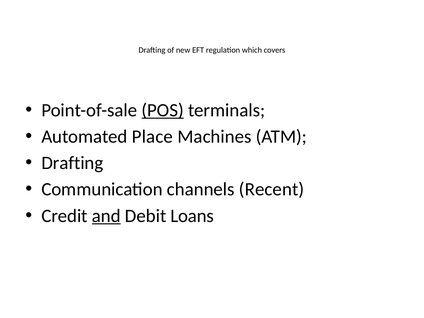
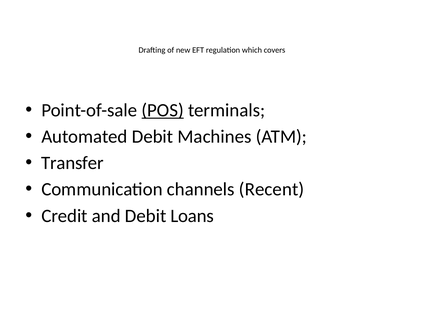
Automated Place: Place -> Debit (153, 137)
Drafting: Drafting -> Transfer (72, 163)
and underline: present -> none (106, 216)
